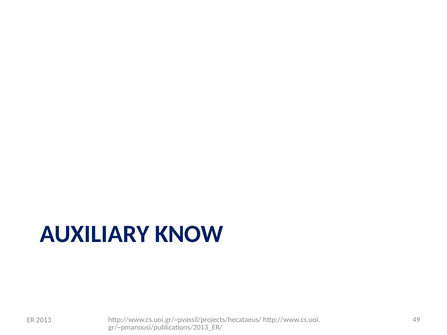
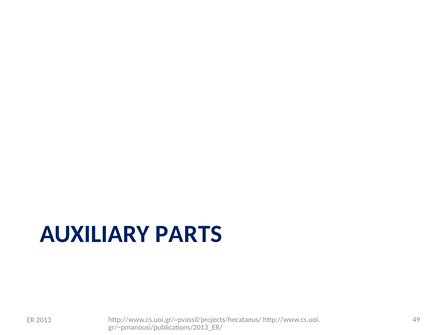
KNOW: KNOW -> PARTS (189, 234)
